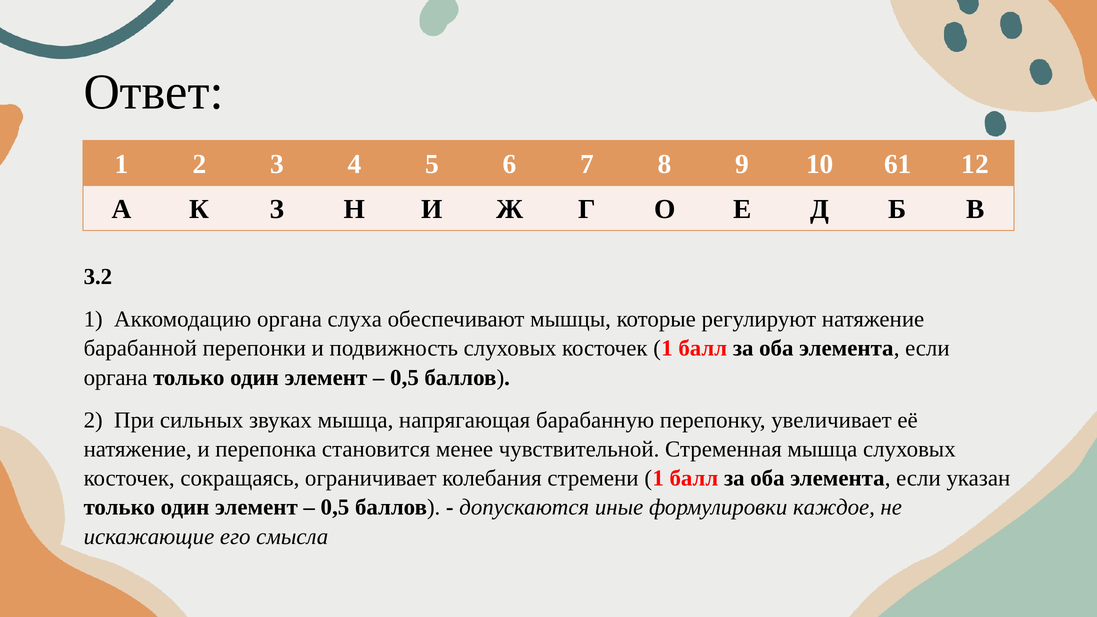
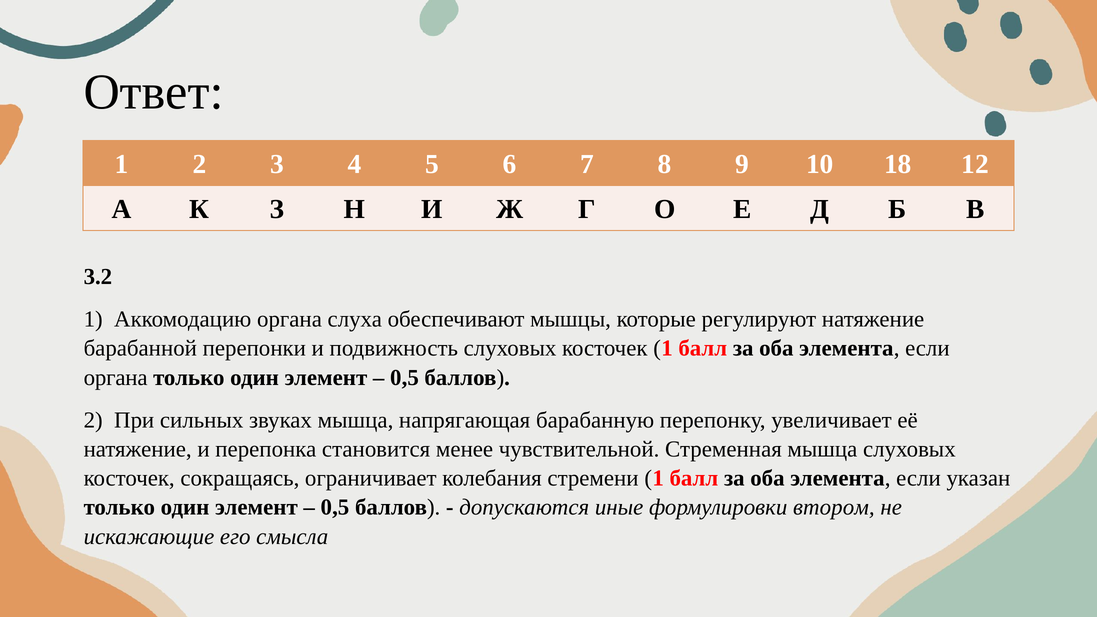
61: 61 -> 18 (898, 164)
каждое: каждое -> втором (834, 507)
